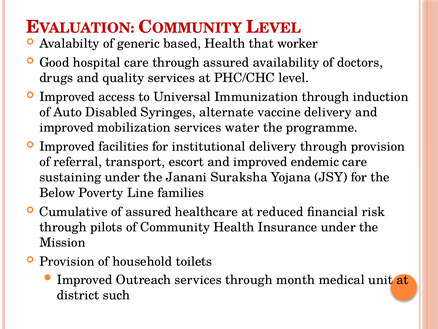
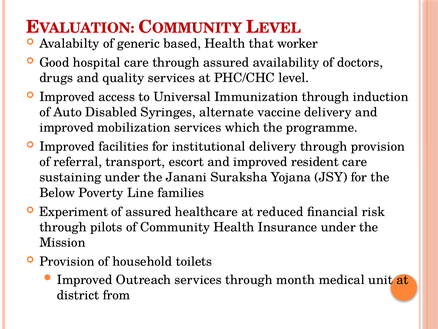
water: water -> which (242, 128)
endemic: endemic -> resident (315, 162)
Cumulative: Cumulative -> Experiment (74, 211)
such: such -> from (116, 295)
